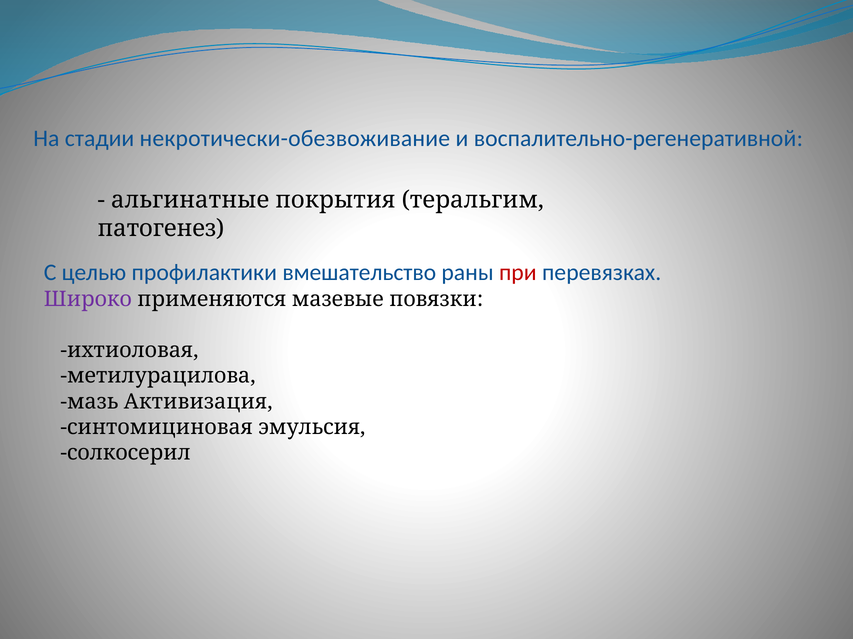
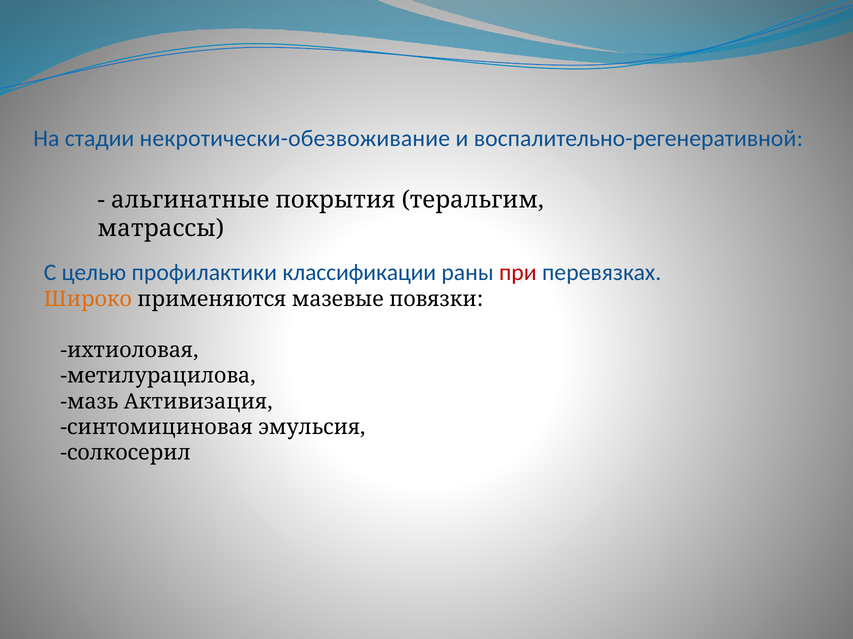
патогенез: патогенез -> матрассы (161, 228)
вмешательство: вмешательство -> классификации (359, 273)
Широко colour: purple -> orange (88, 300)
